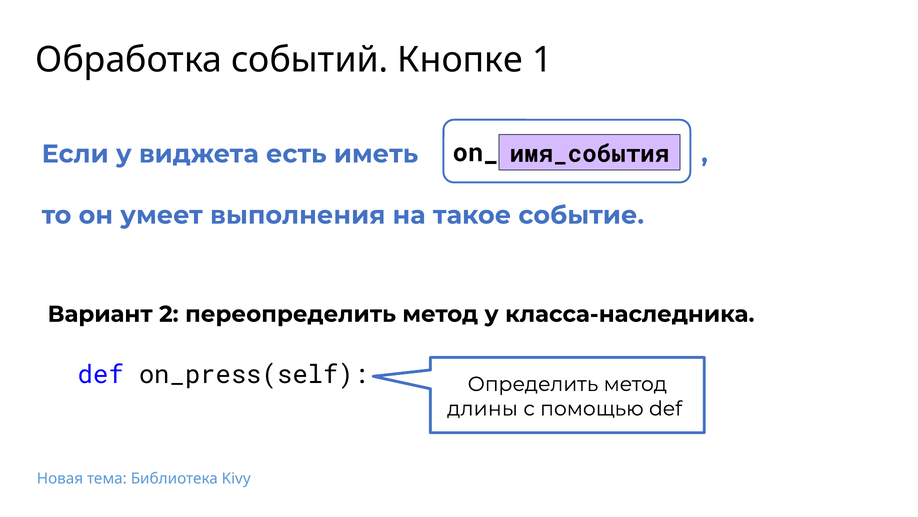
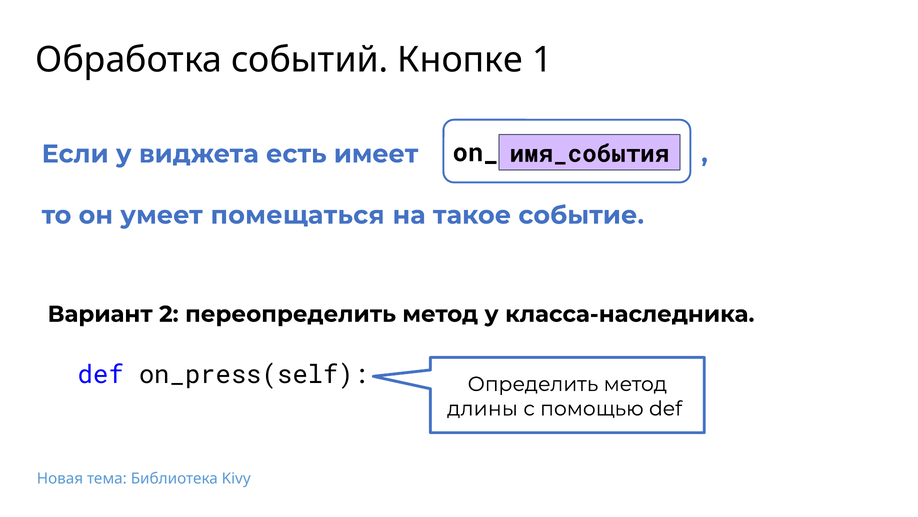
иметь: иметь -> имеет (376, 154)
выполнения: выполнения -> помещаться (298, 215)
